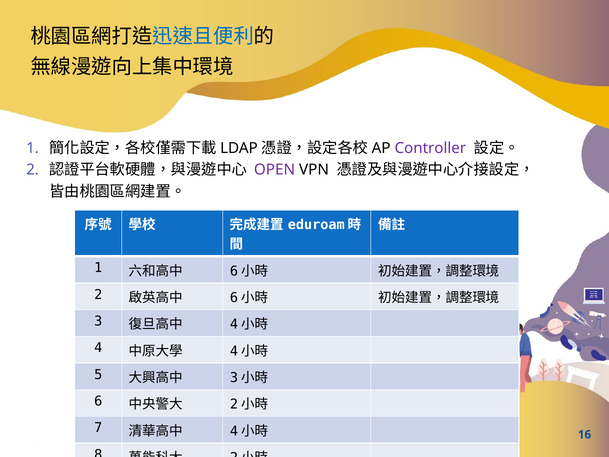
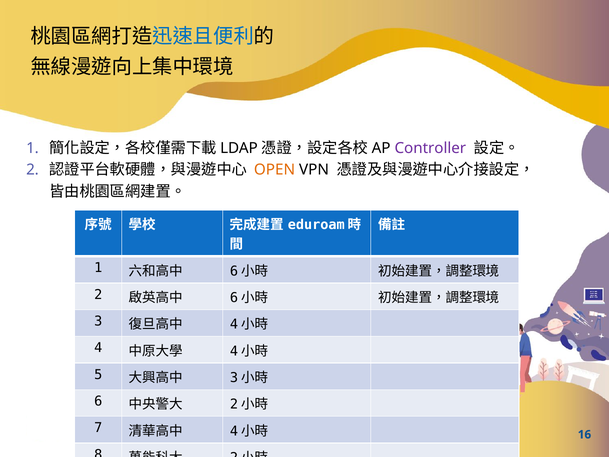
OPEN colour: purple -> orange (275, 170)
